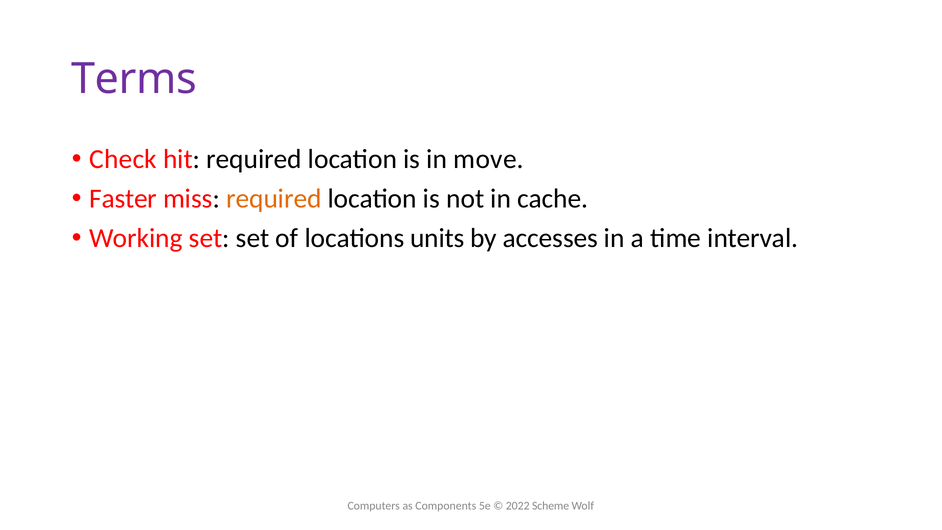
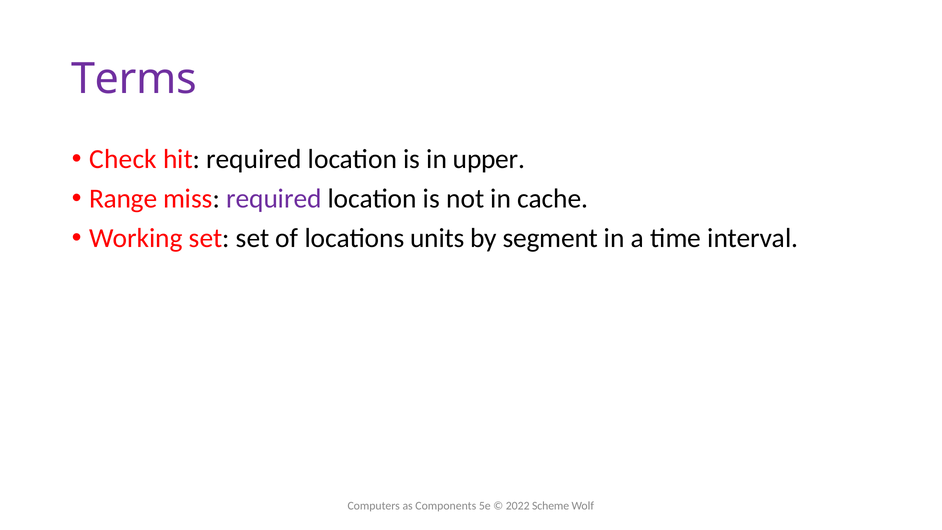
move: move -> upper (489, 159)
Faster: Faster -> Range (123, 199)
required colour: orange -> purple (274, 199)
accesses: accesses -> segment (550, 238)
